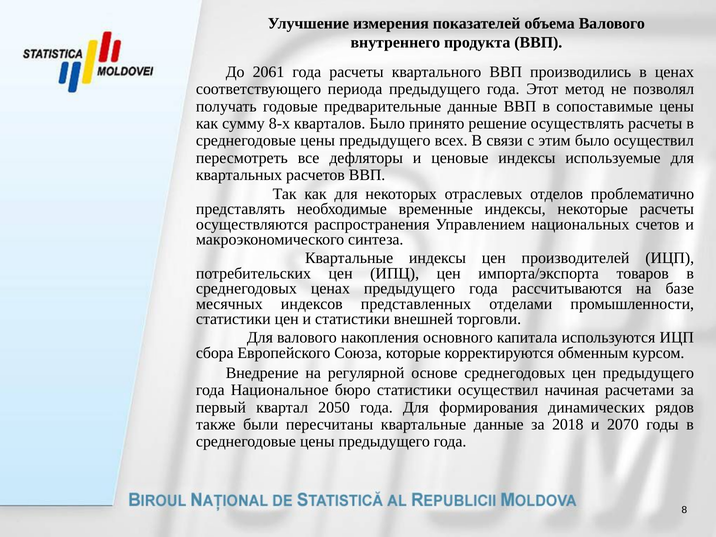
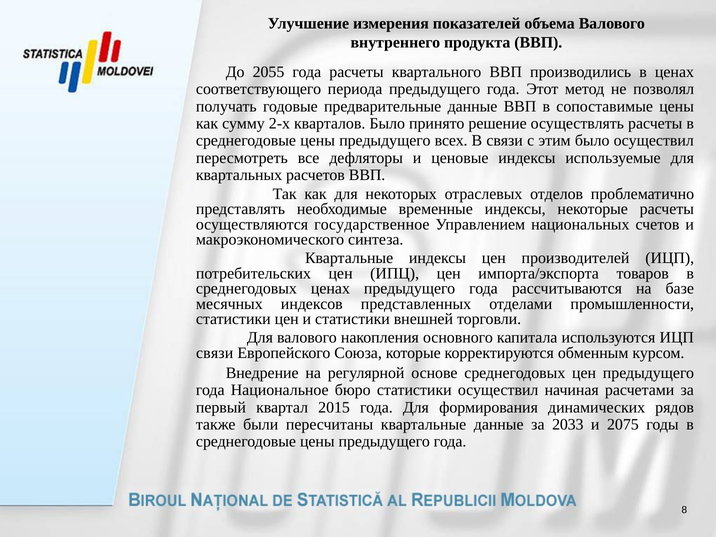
2061: 2061 -> 2055 (268, 72)
8-х: 8-х -> 2-х (279, 123)
распространения: распространения -> государственное (372, 224)
сбора: сбора -> связи (215, 353)
2050: 2050 -> 2015 (334, 407)
2018: 2018 -> 2033 (568, 424)
2070: 2070 -> 2075 (623, 424)
